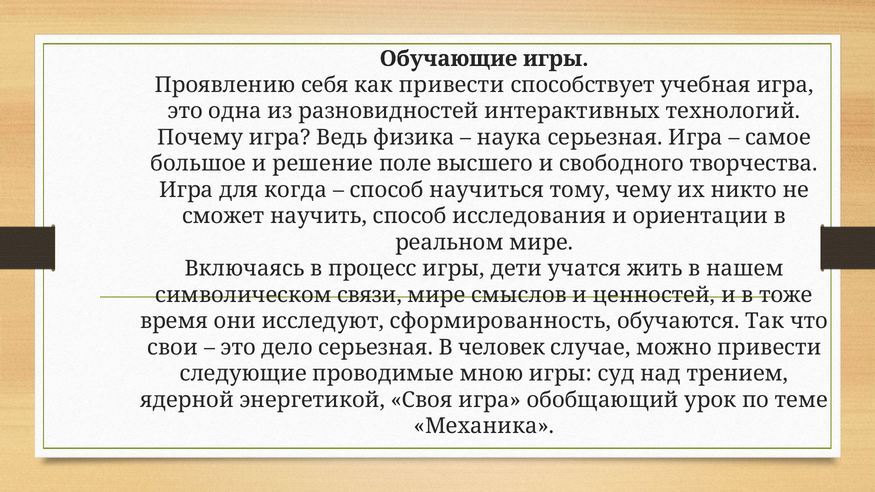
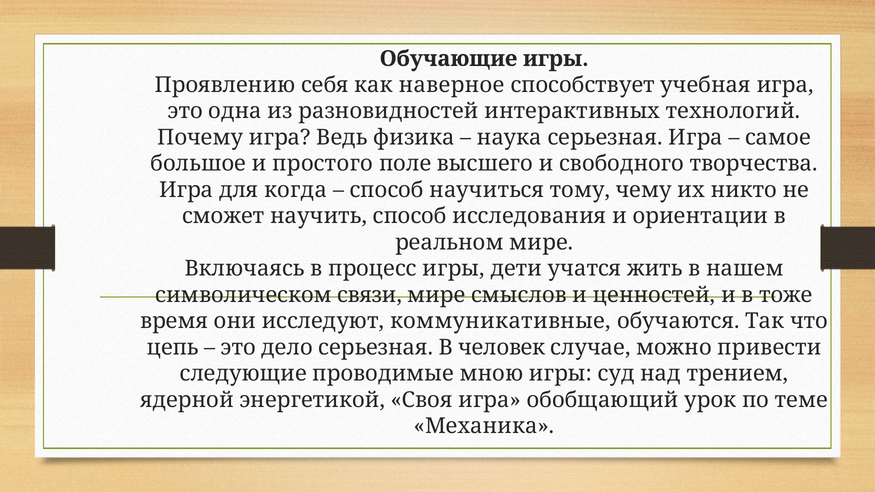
как привести: привести -> наверное (452, 85)
решение: решение -> простого (323, 164)
сформированность: сформированность -> коммуникативные (501, 321)
свои: свои -> цепь (173, 347)
